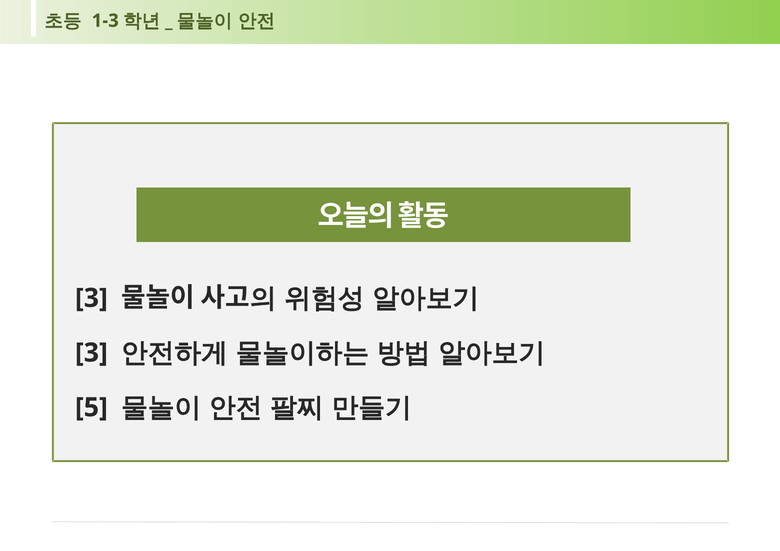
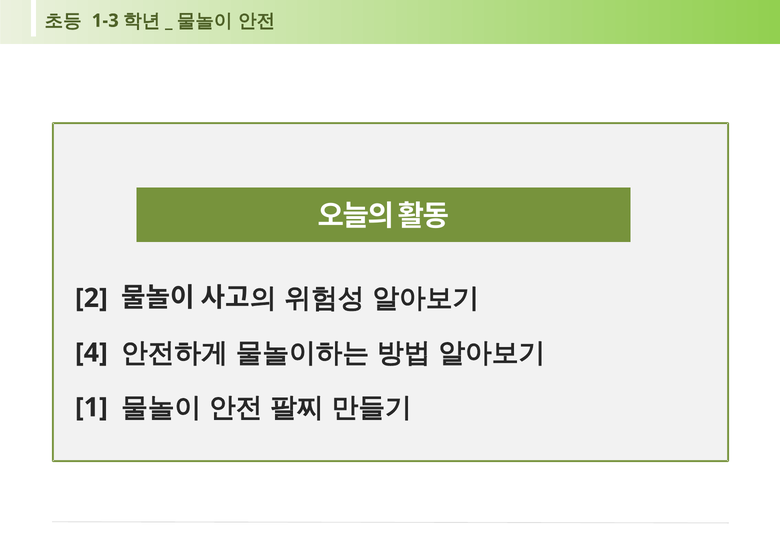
3: 3 -> 2 (91, 298)
3: 3 -> 4 (91, 353)
5: 5 -> 1 (91, 408)
